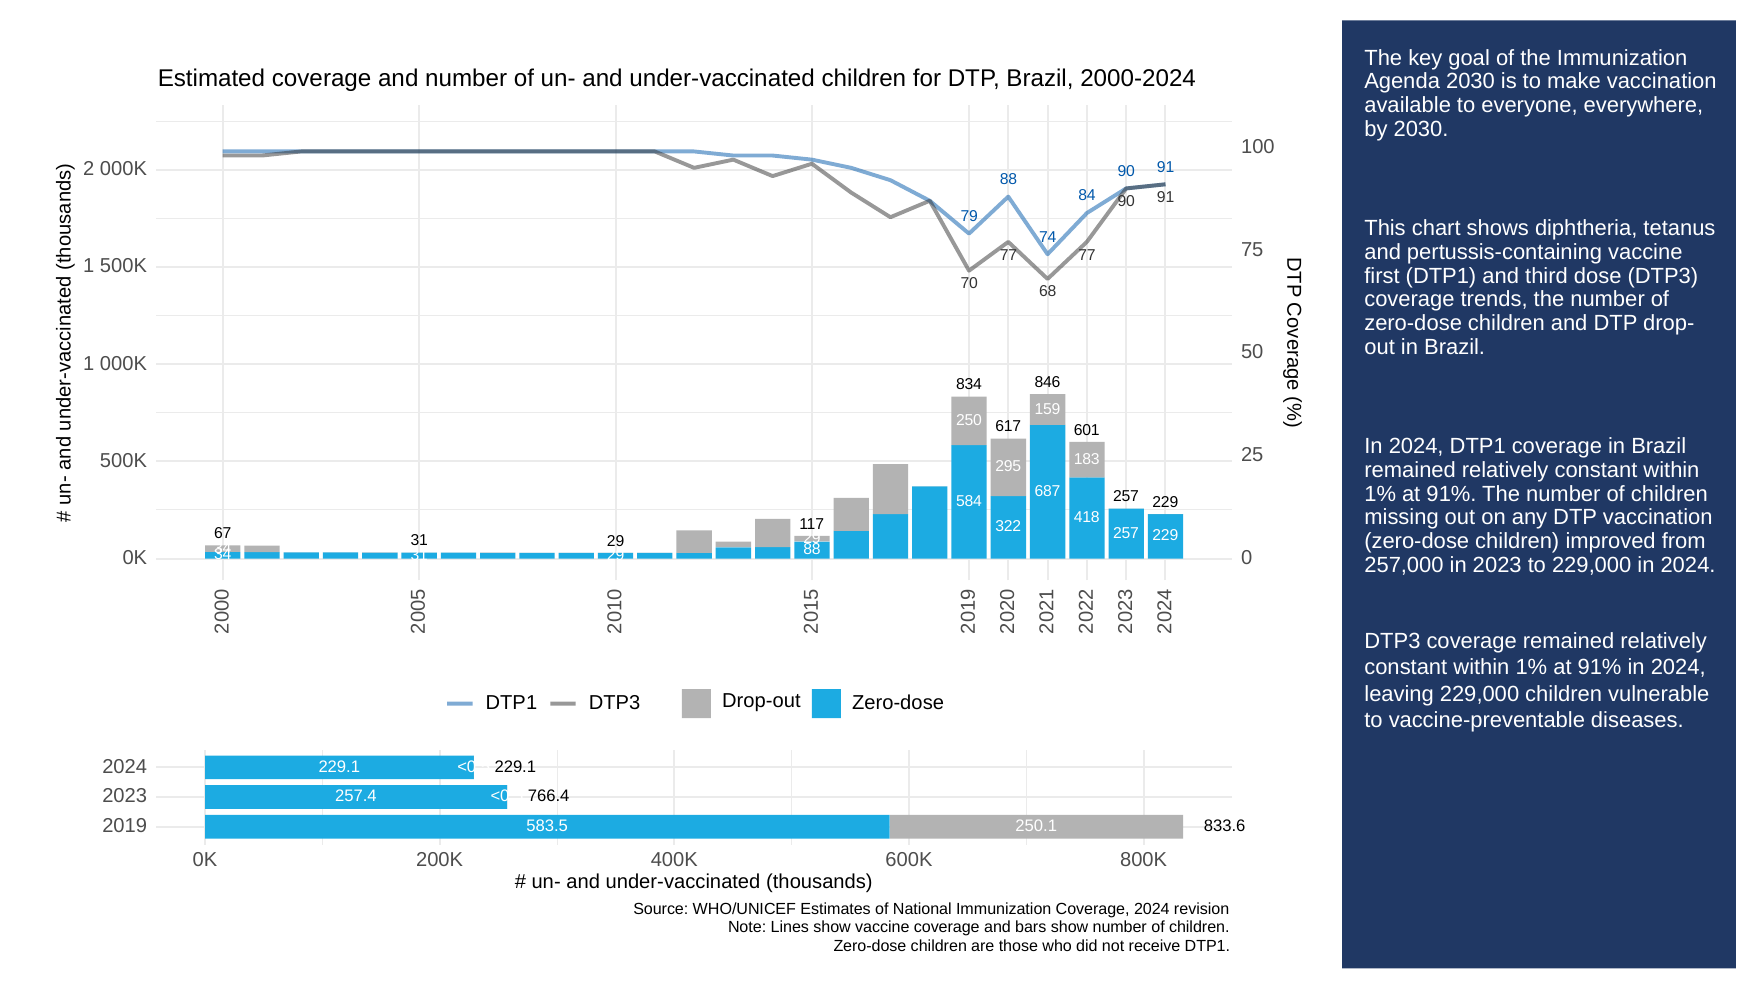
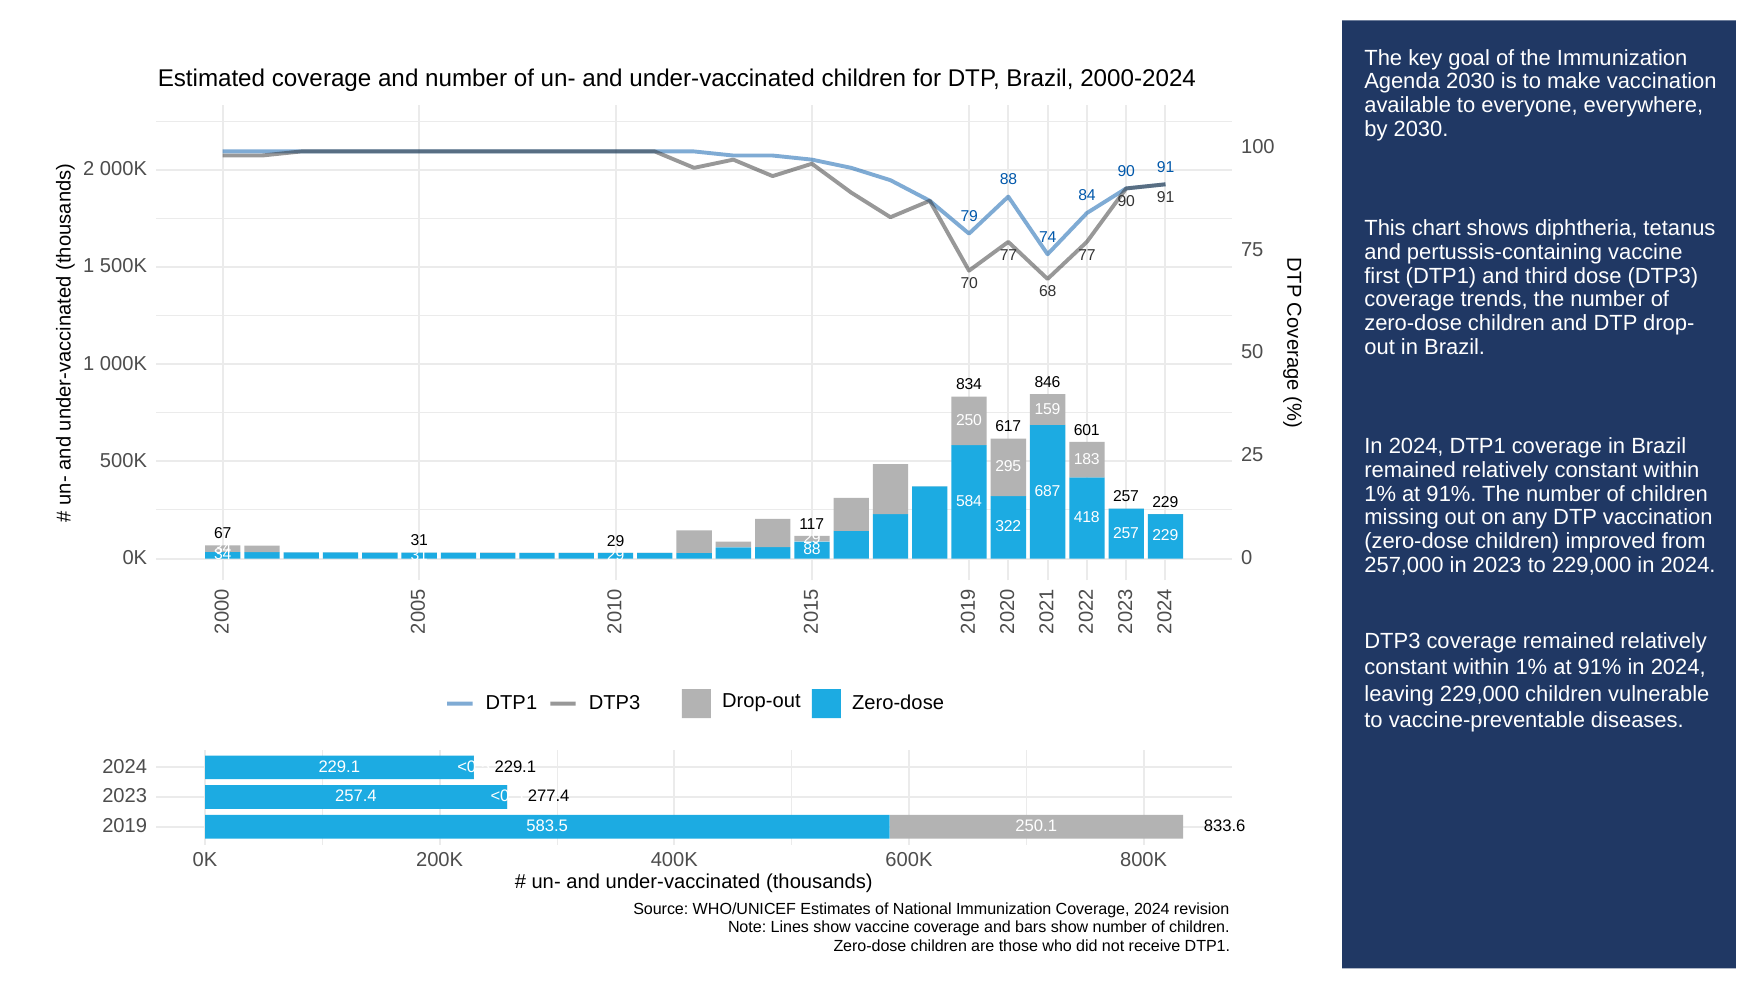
766.4: 766.4 -> 277.4 (549, 796)
